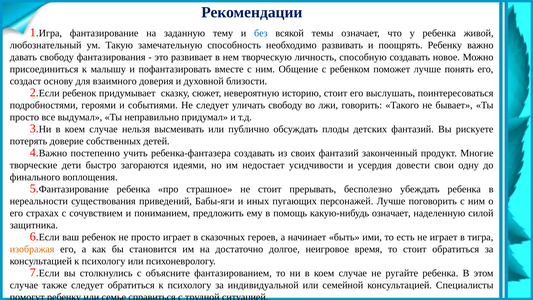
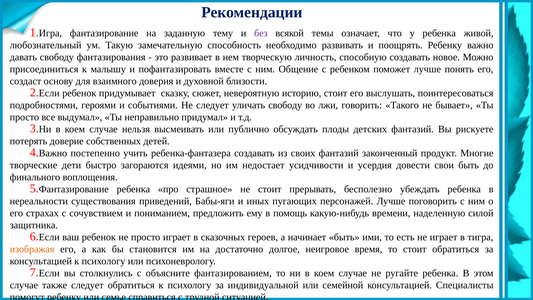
без colour: blue -> purple (261, 33)
свои одну: одну -> быть (469, 165)
какую-нибудь означает: означает -> времени (391, 213)
